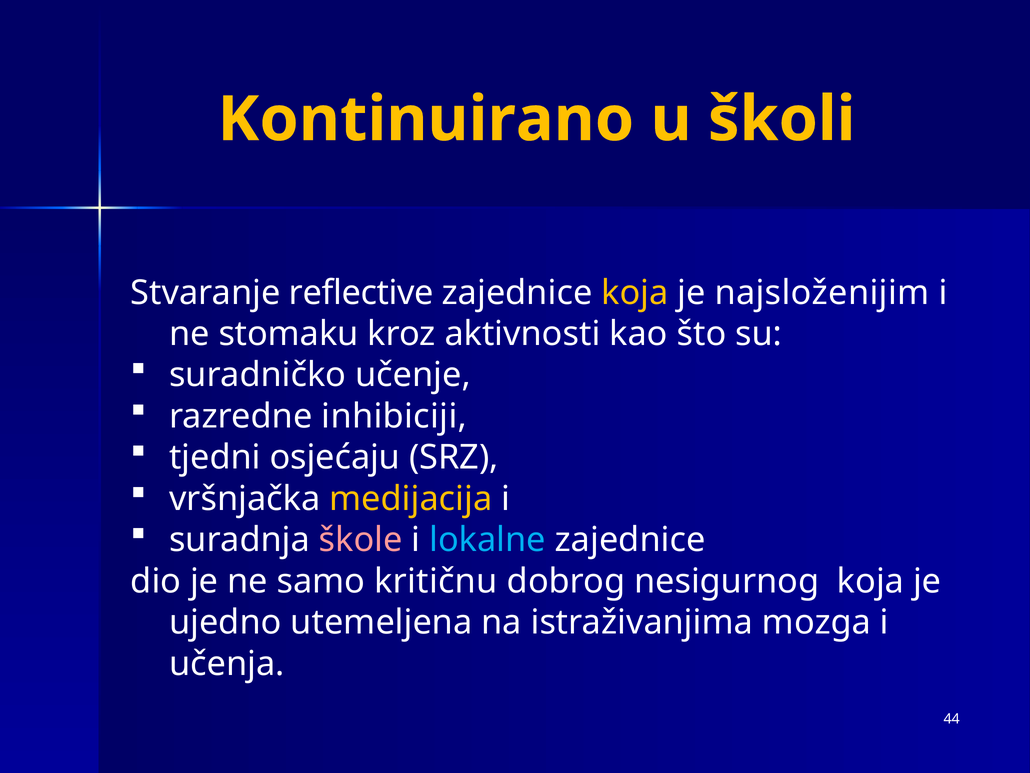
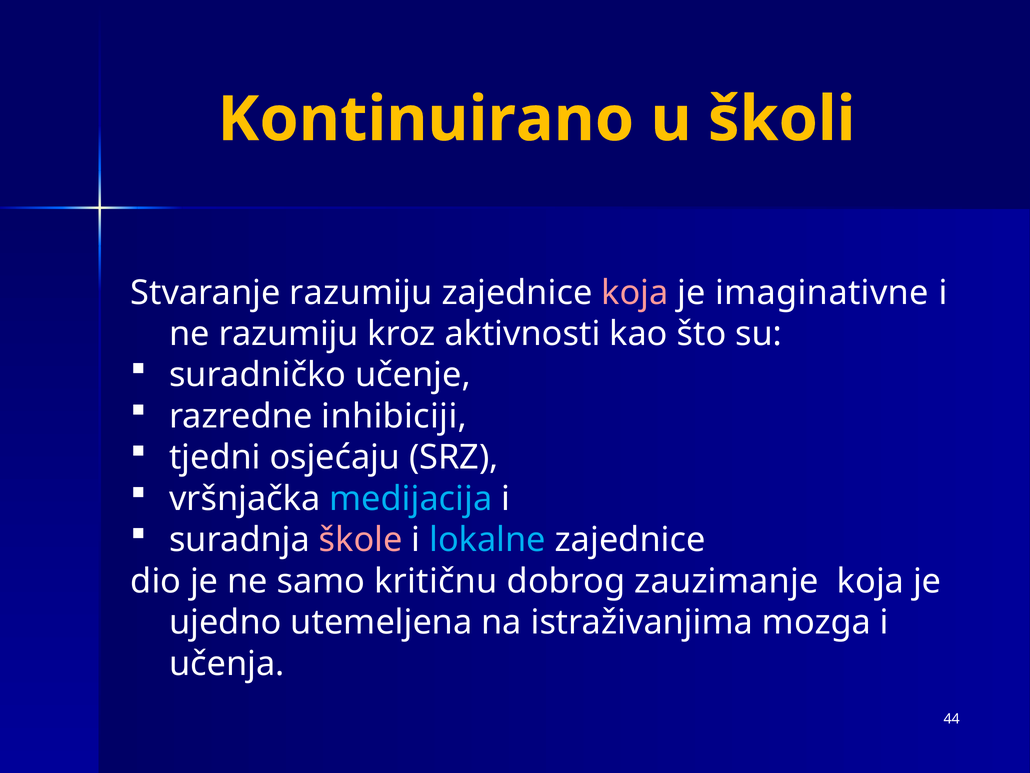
Stvaranje reflective: reflective -> razumiju (361, 293)
koja colour: yellow -> pink (635, 293)
najsloženijim: najsloženijim -> imaginativne (822, 293)
ne stomaku: stomaku -> razumiju (289, 334)
medijacija colour: yellow -> light blue (411, 499)
nesigurnog: nesigurnog -> zauzimanje (727, 581)
